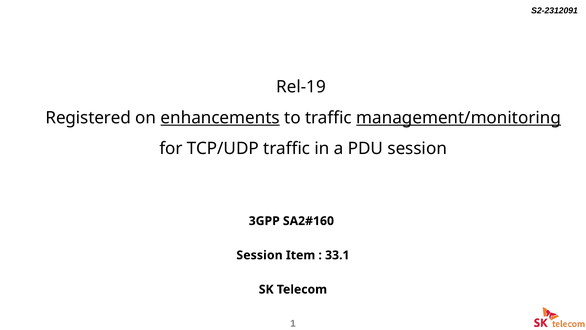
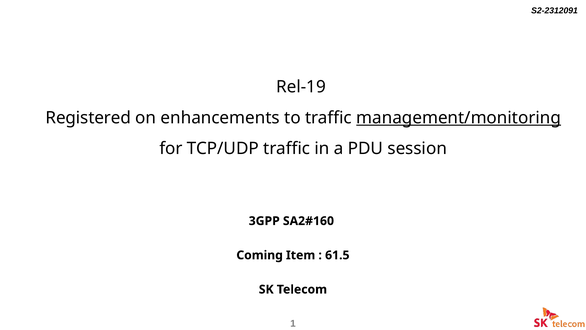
enhancements underline: present -> none (220, 118)
Session: Session -> Coming (260, 255)
33.1: 33.1 -> 61.5 (337, 255)
